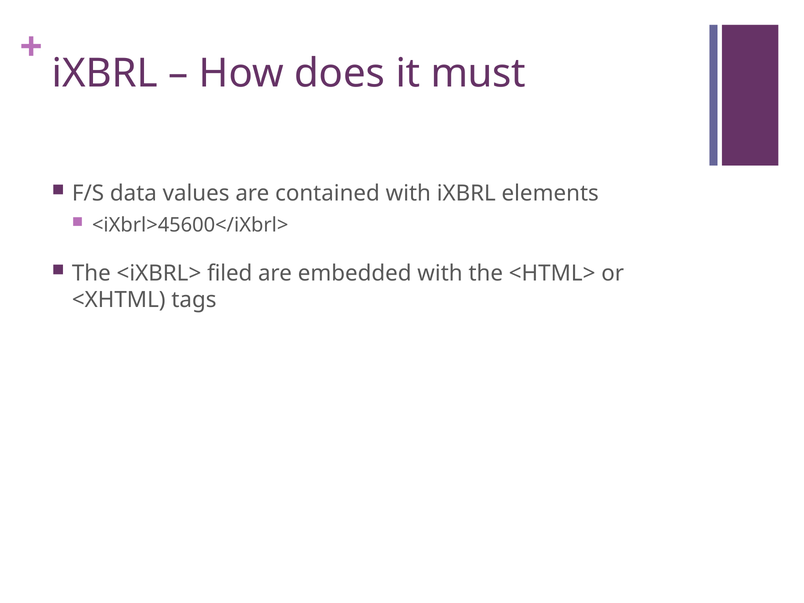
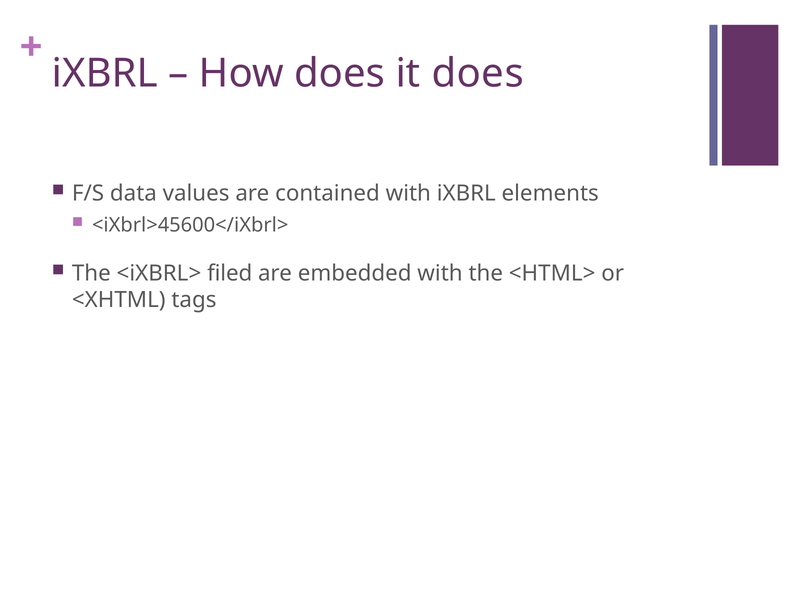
it must: must -> does (478, 74)
